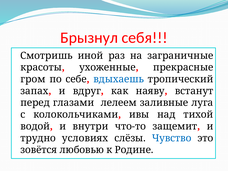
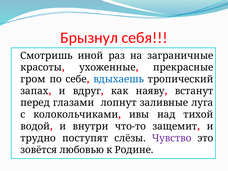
лелеем: лелеем -> лопнут (119, 103)
условиях: условиях -> поступят (85, 138)
Чувство colour: blue -> purple (172, 138)
